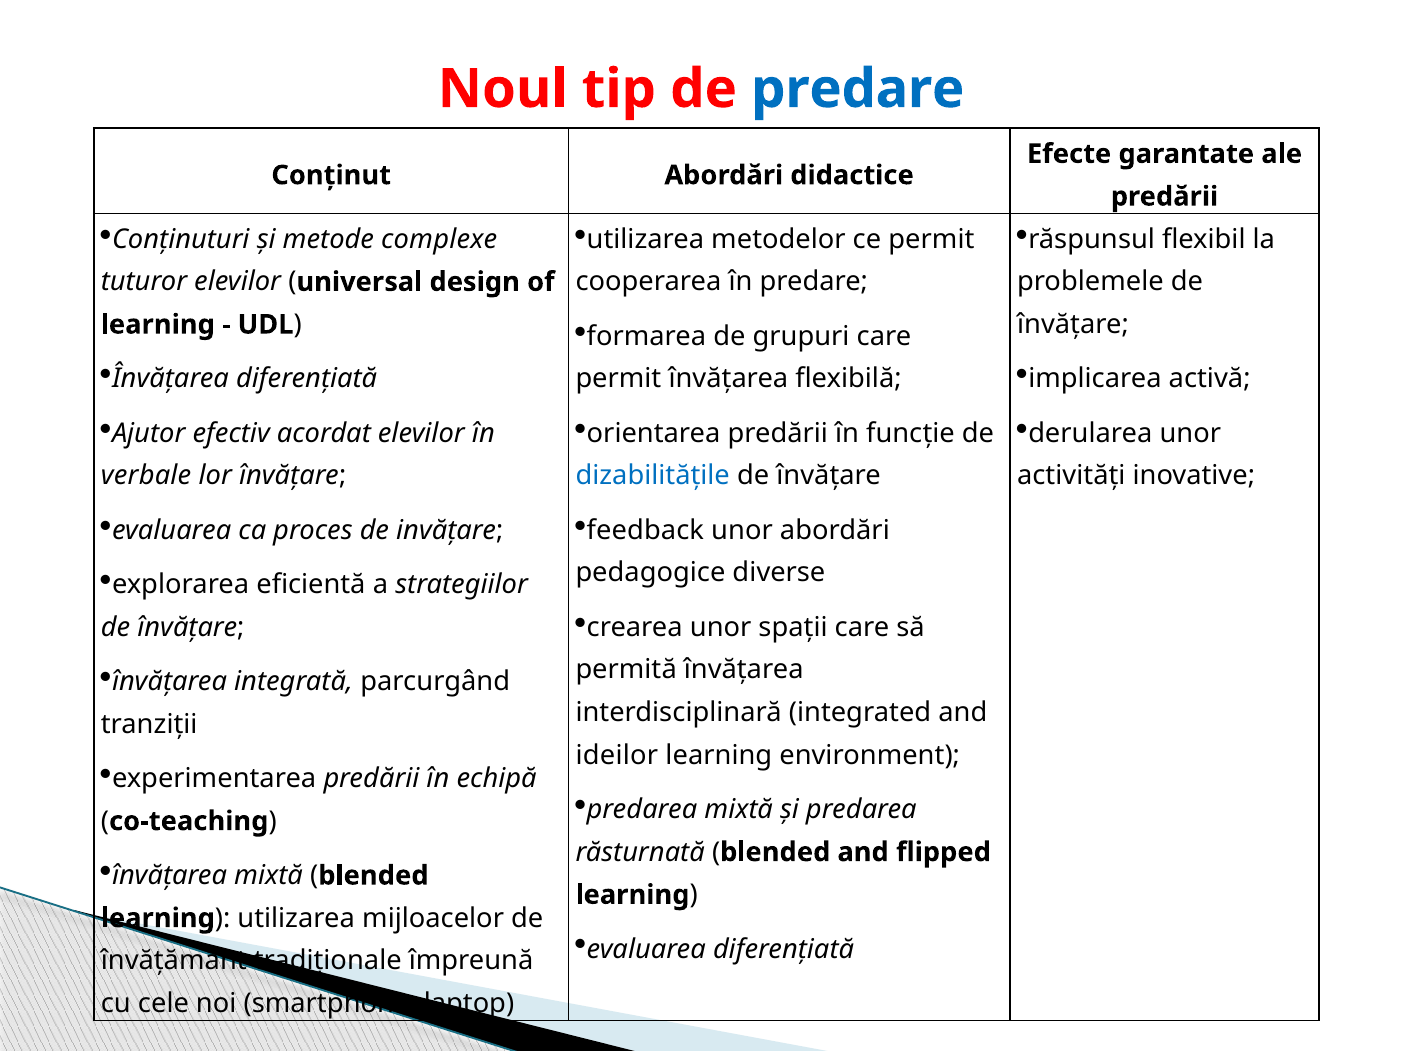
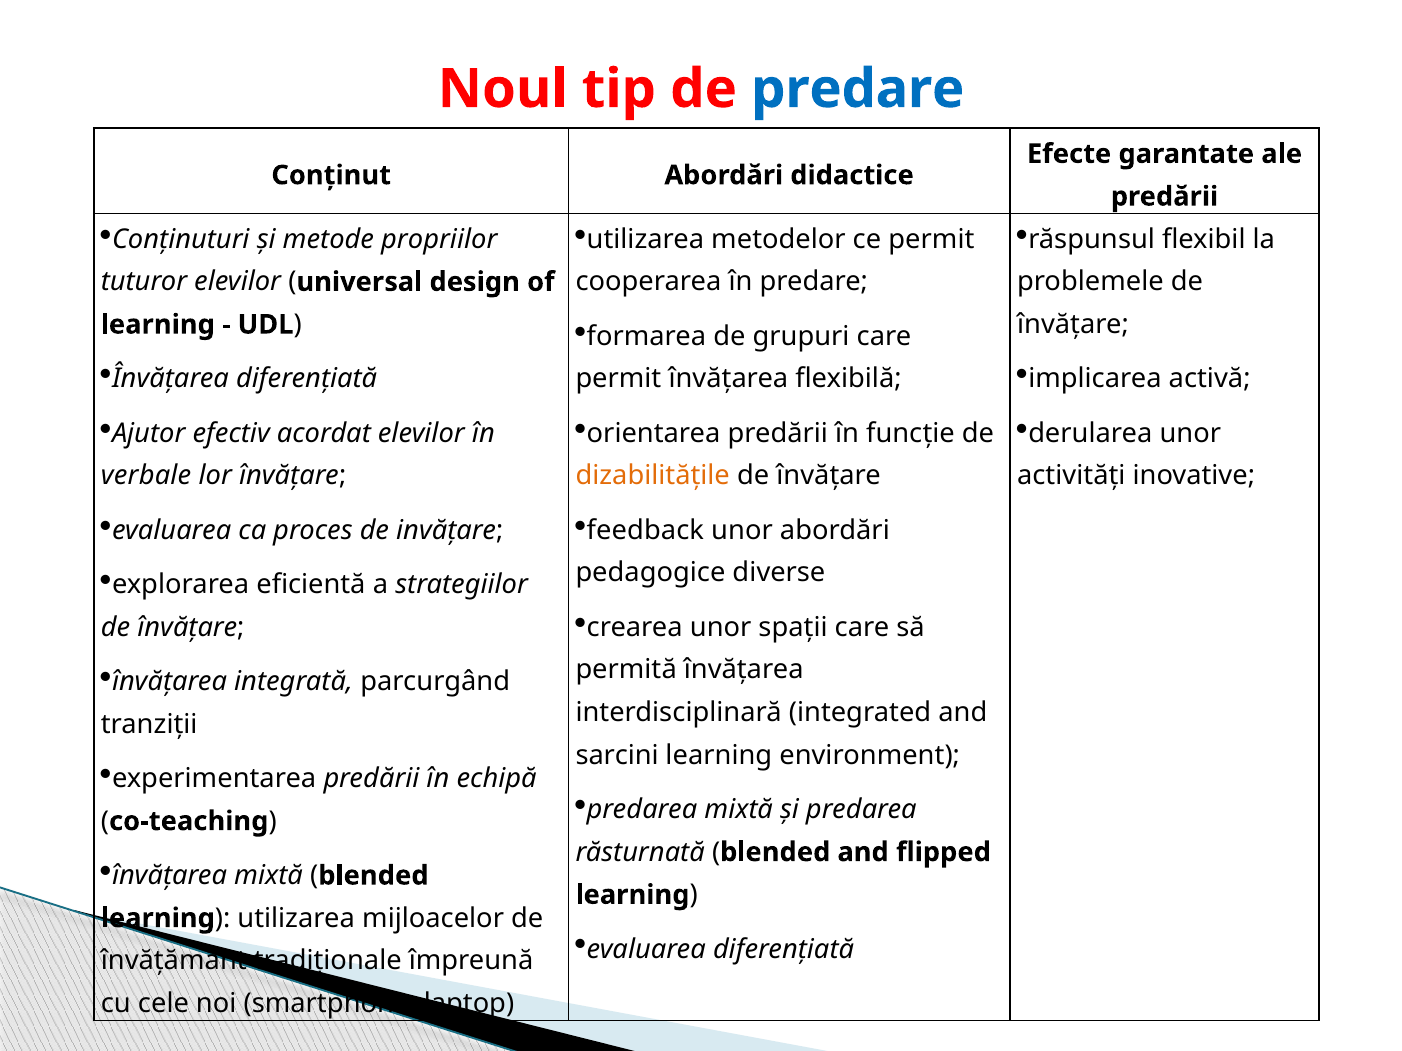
complexe: complexe -> propriilor (439, 239)
dizabilitățile colour: blue -> orange (653, 476)
ideilor: ideilor -> sarcini (617, 756)
